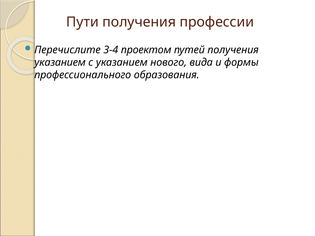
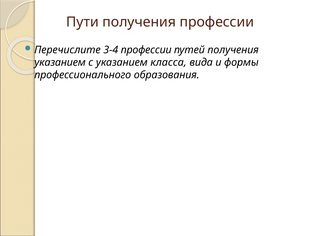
3-4 проектом: проектом -> профессии (146, 50)
нового: нового -> класса (169, 62)
